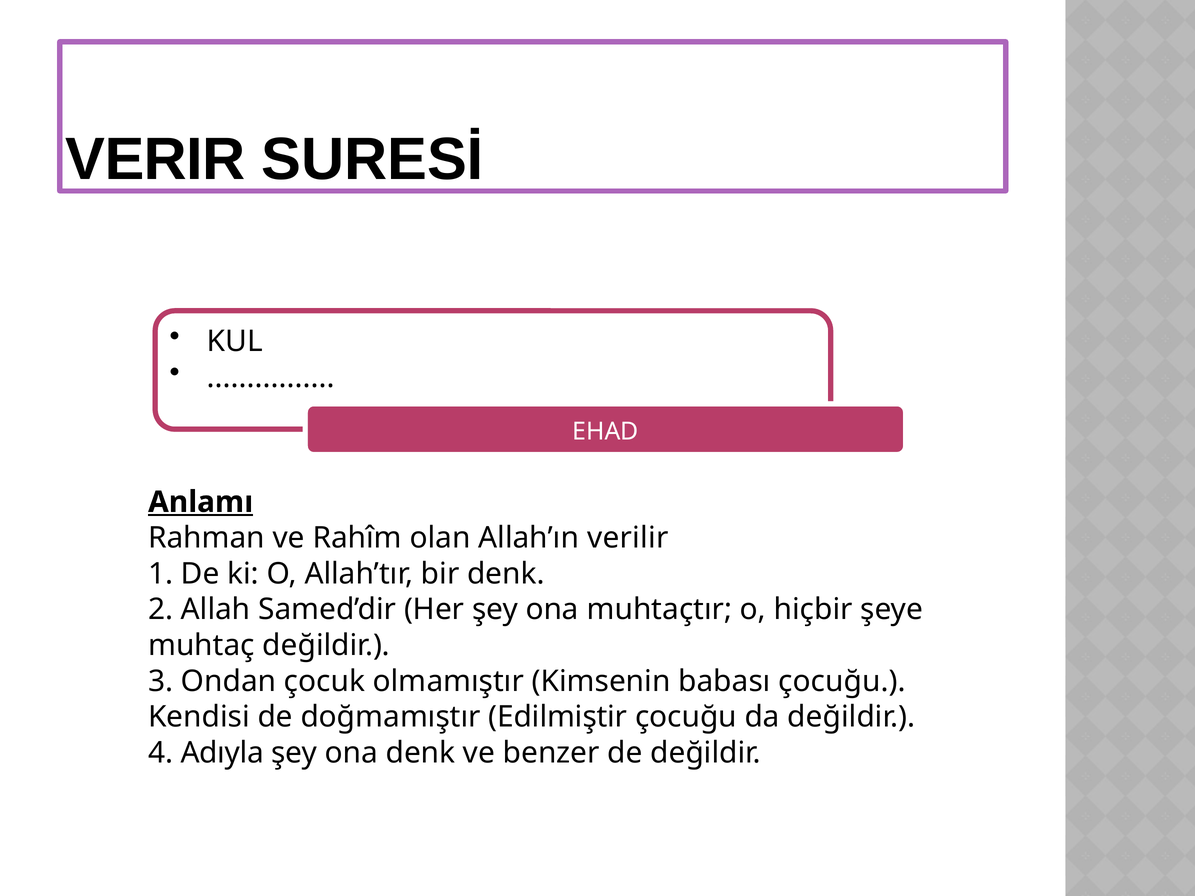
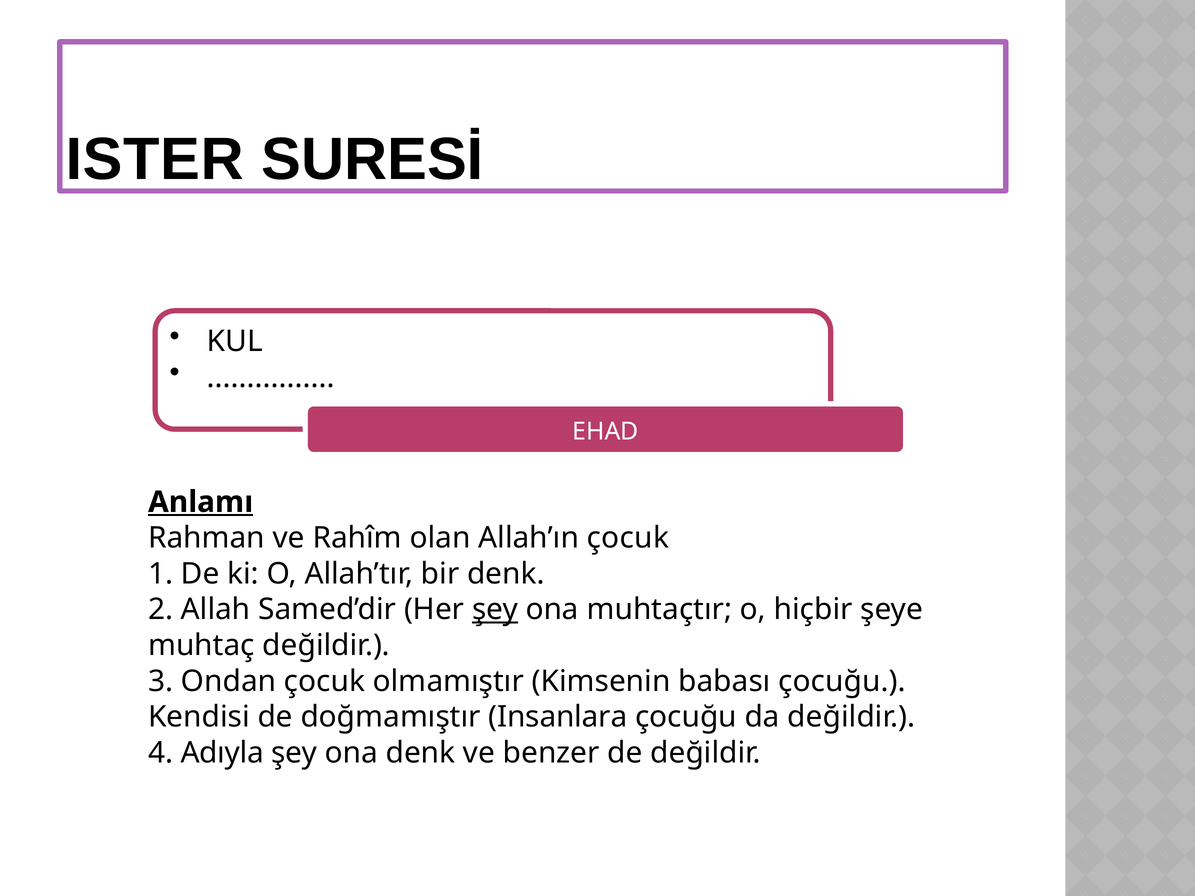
VERIR: VERIR -> ISTER (155, 159)
Allah’ın verilir: verilir -> çocuk (628, 538)
şey underline: none -> present (495, 610)
Edilmiştir: Edilmiştir -> Insanlara (558, 717)
